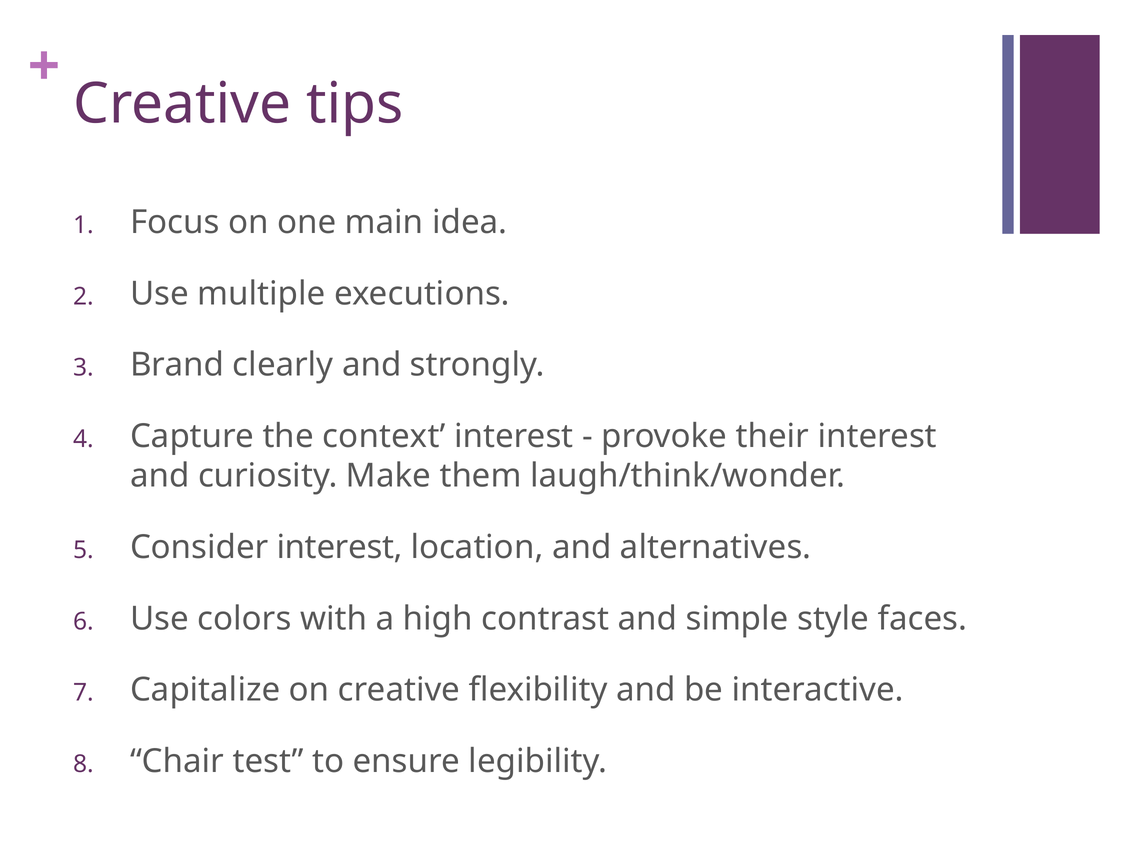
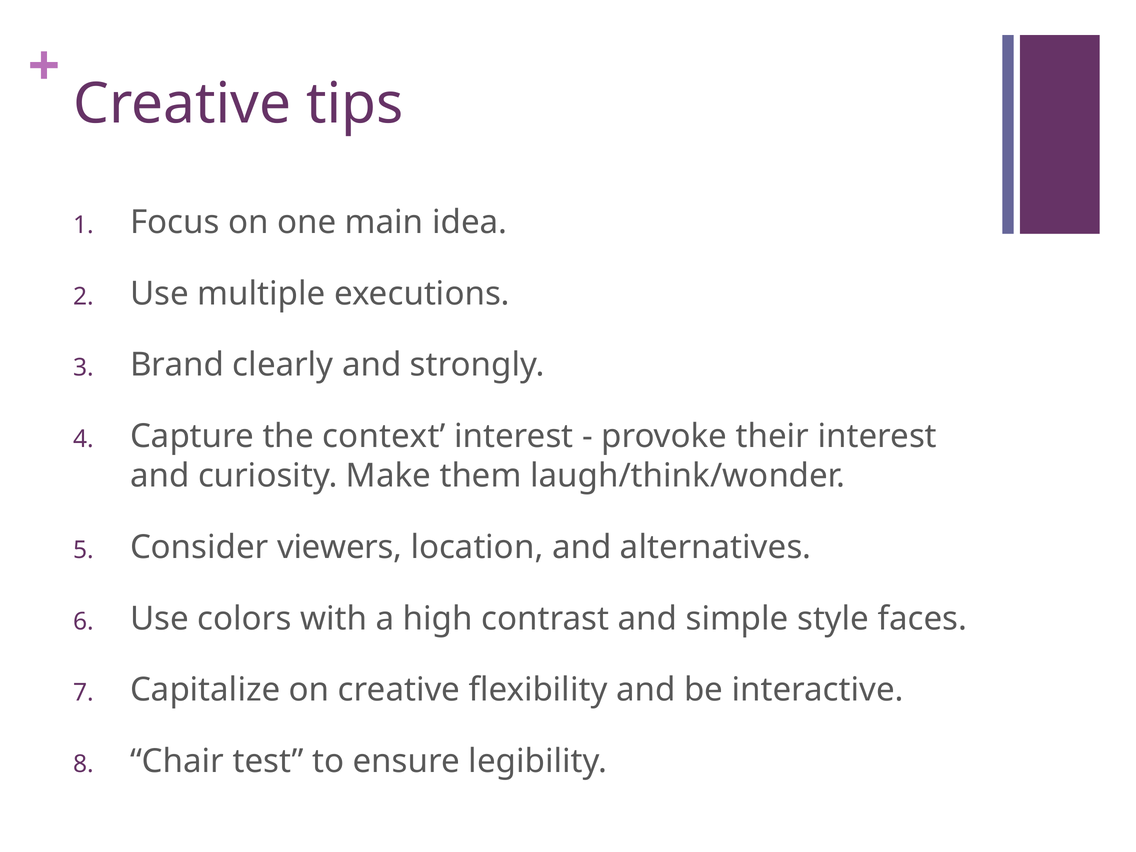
Consider interest: interest -> viewers (340, 547)
